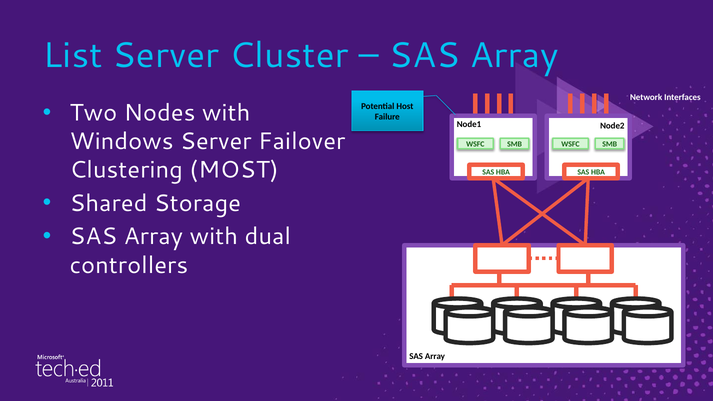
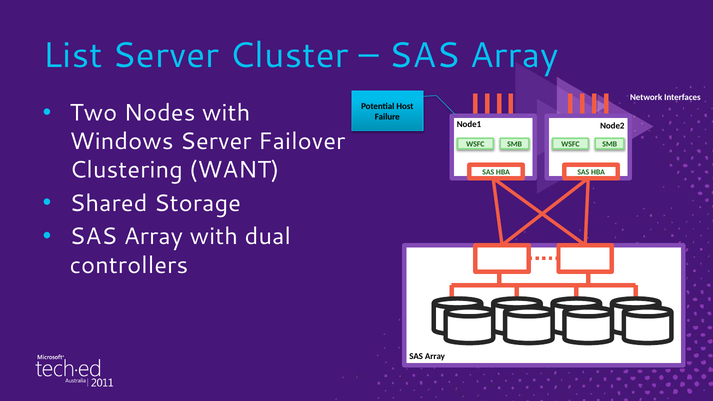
MOST: MOST -> WANT (234, 170)
